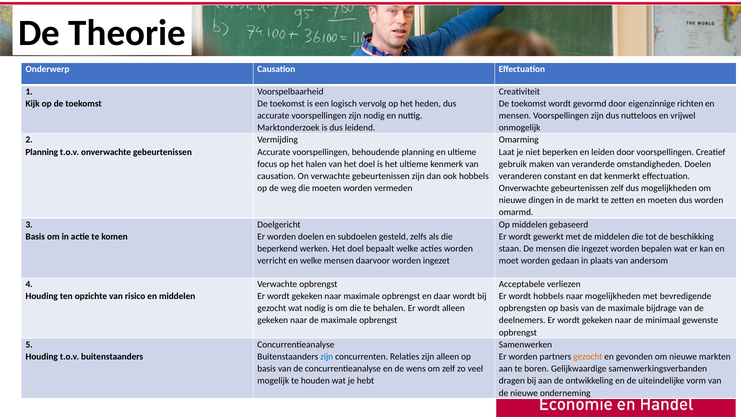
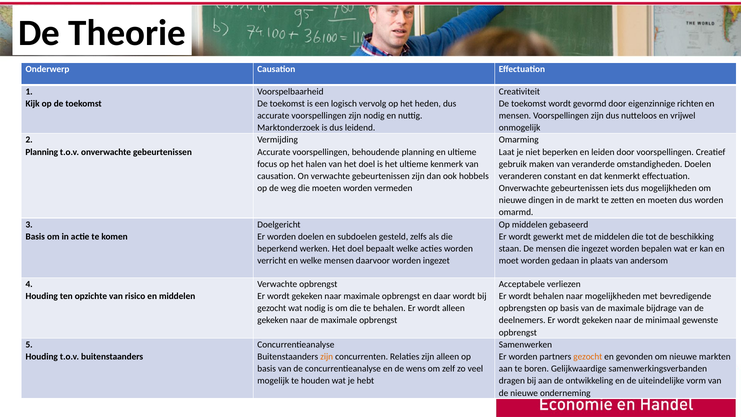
gebeurtenissen zelf: zelf -> iets (617, 188)
wordt hobbels: hobbels -> behalen (549, 296)
zijn colour: blue -> orange (327, 357)
